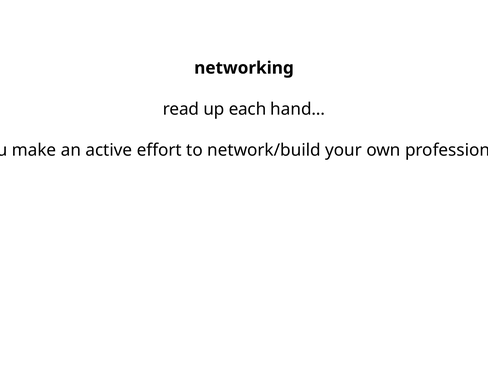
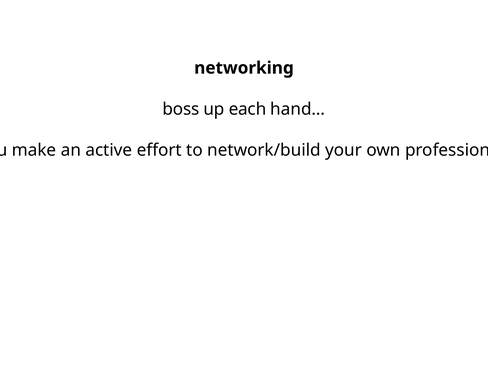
read: read -> boss (181, 109)
